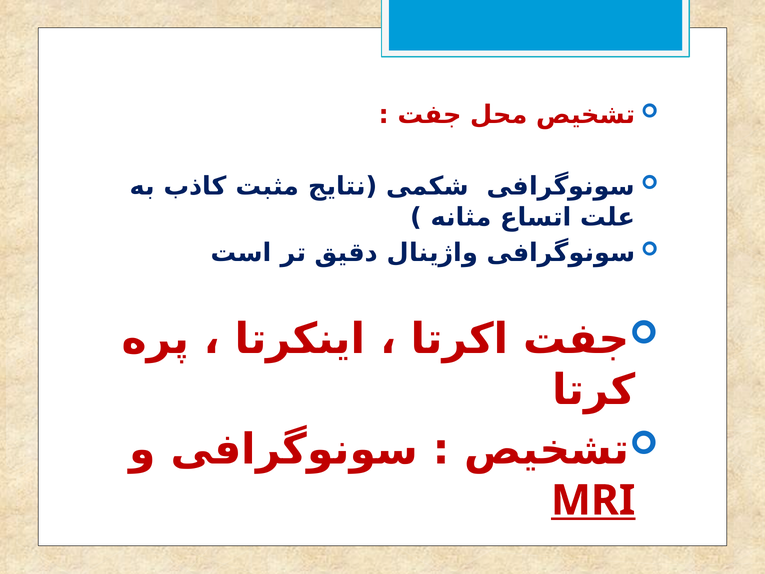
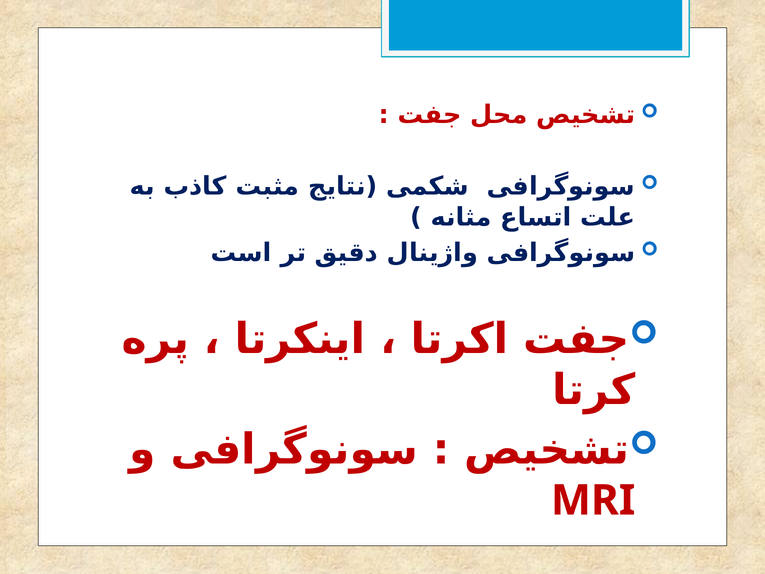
MRI underline: present -> none (593, 500)
